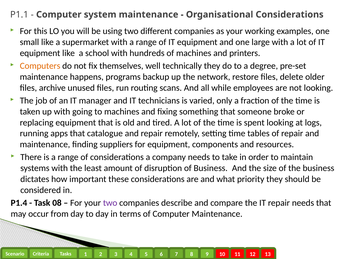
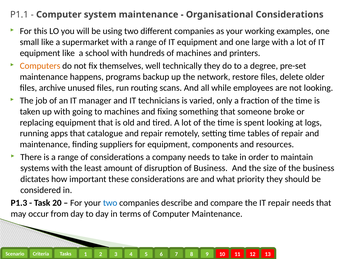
P1.4: P1.4 -> P1.3 (19, 203)
08: 08 -> 20 (57, 203)
two colour: purple -> blue (110, 203)
